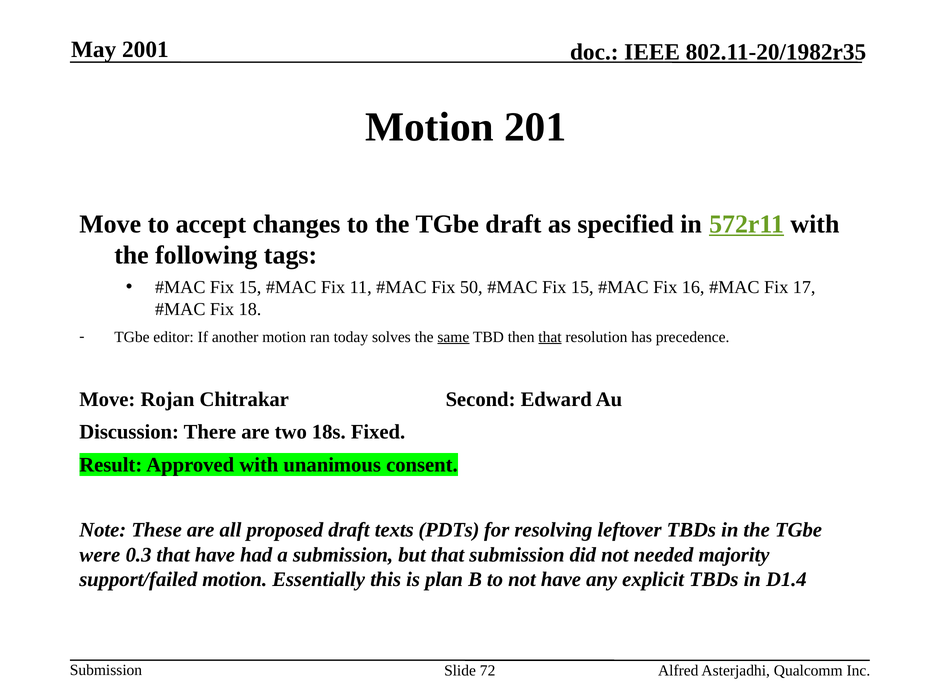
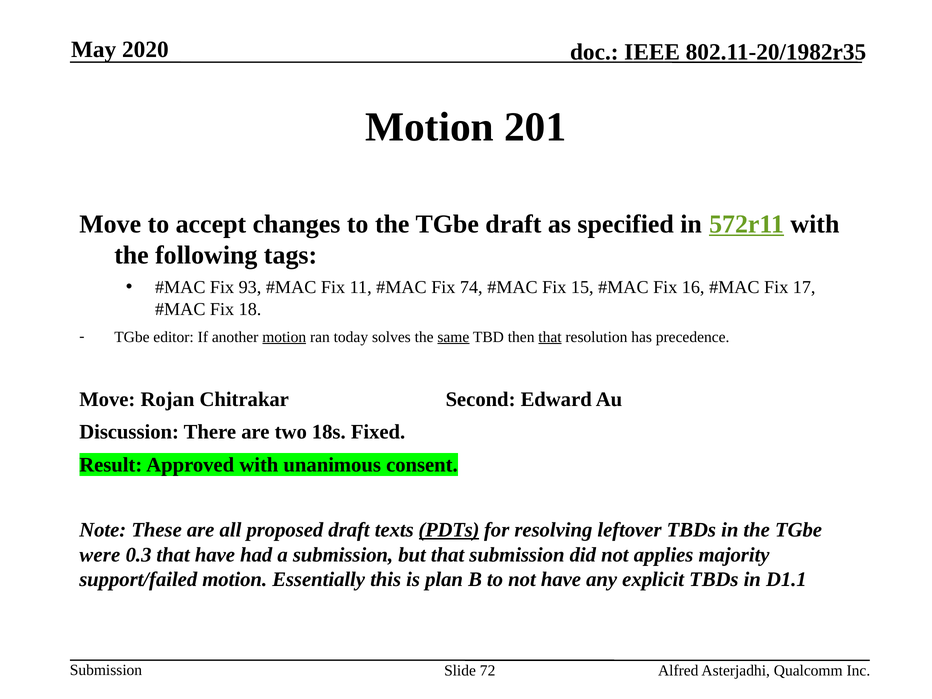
2001: 2001 -> 2020 (145, 49)
15: 15 -> 93 (250, 287)
50: 50 -> 74 (471, 287)
motion underline: none -> present (284, 337)
PDTs underline: none -> present (449, 530)
needed: needed -> applies (664, 555)
D1.4: D1.4 -> D1.1 (786, 580)
